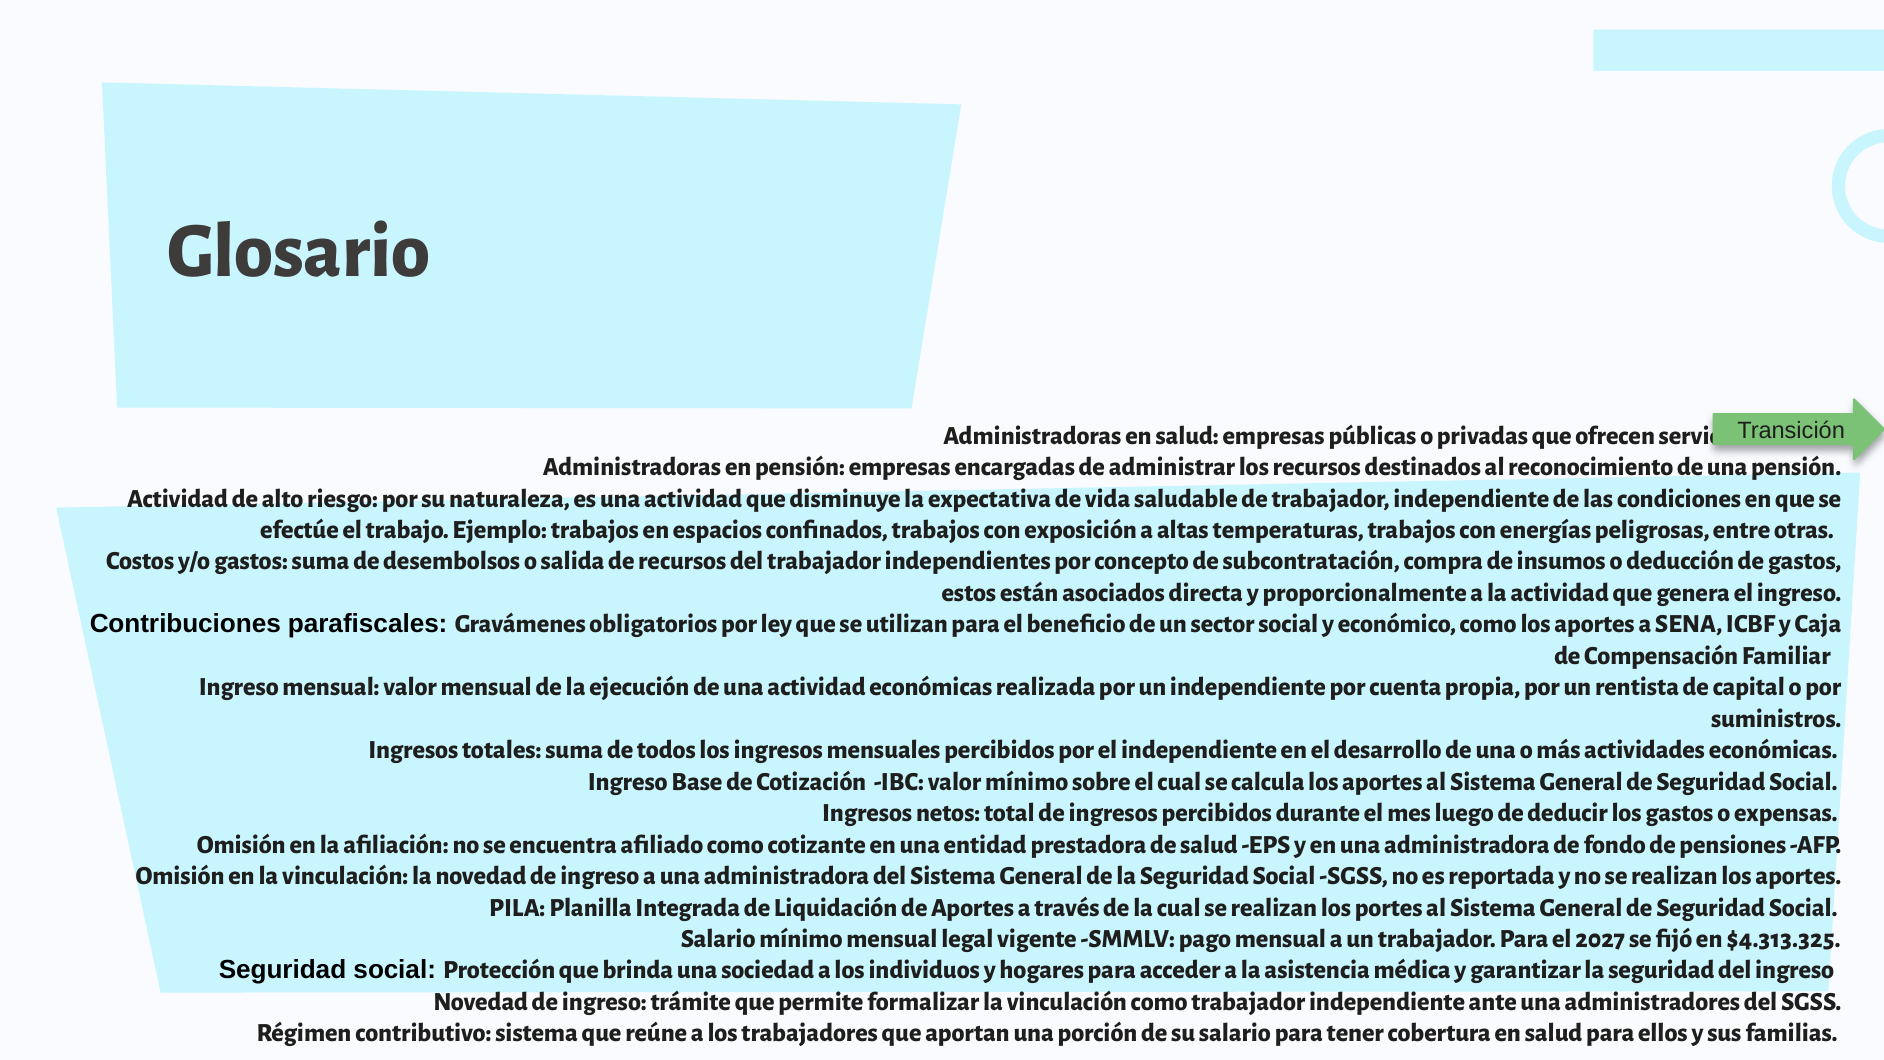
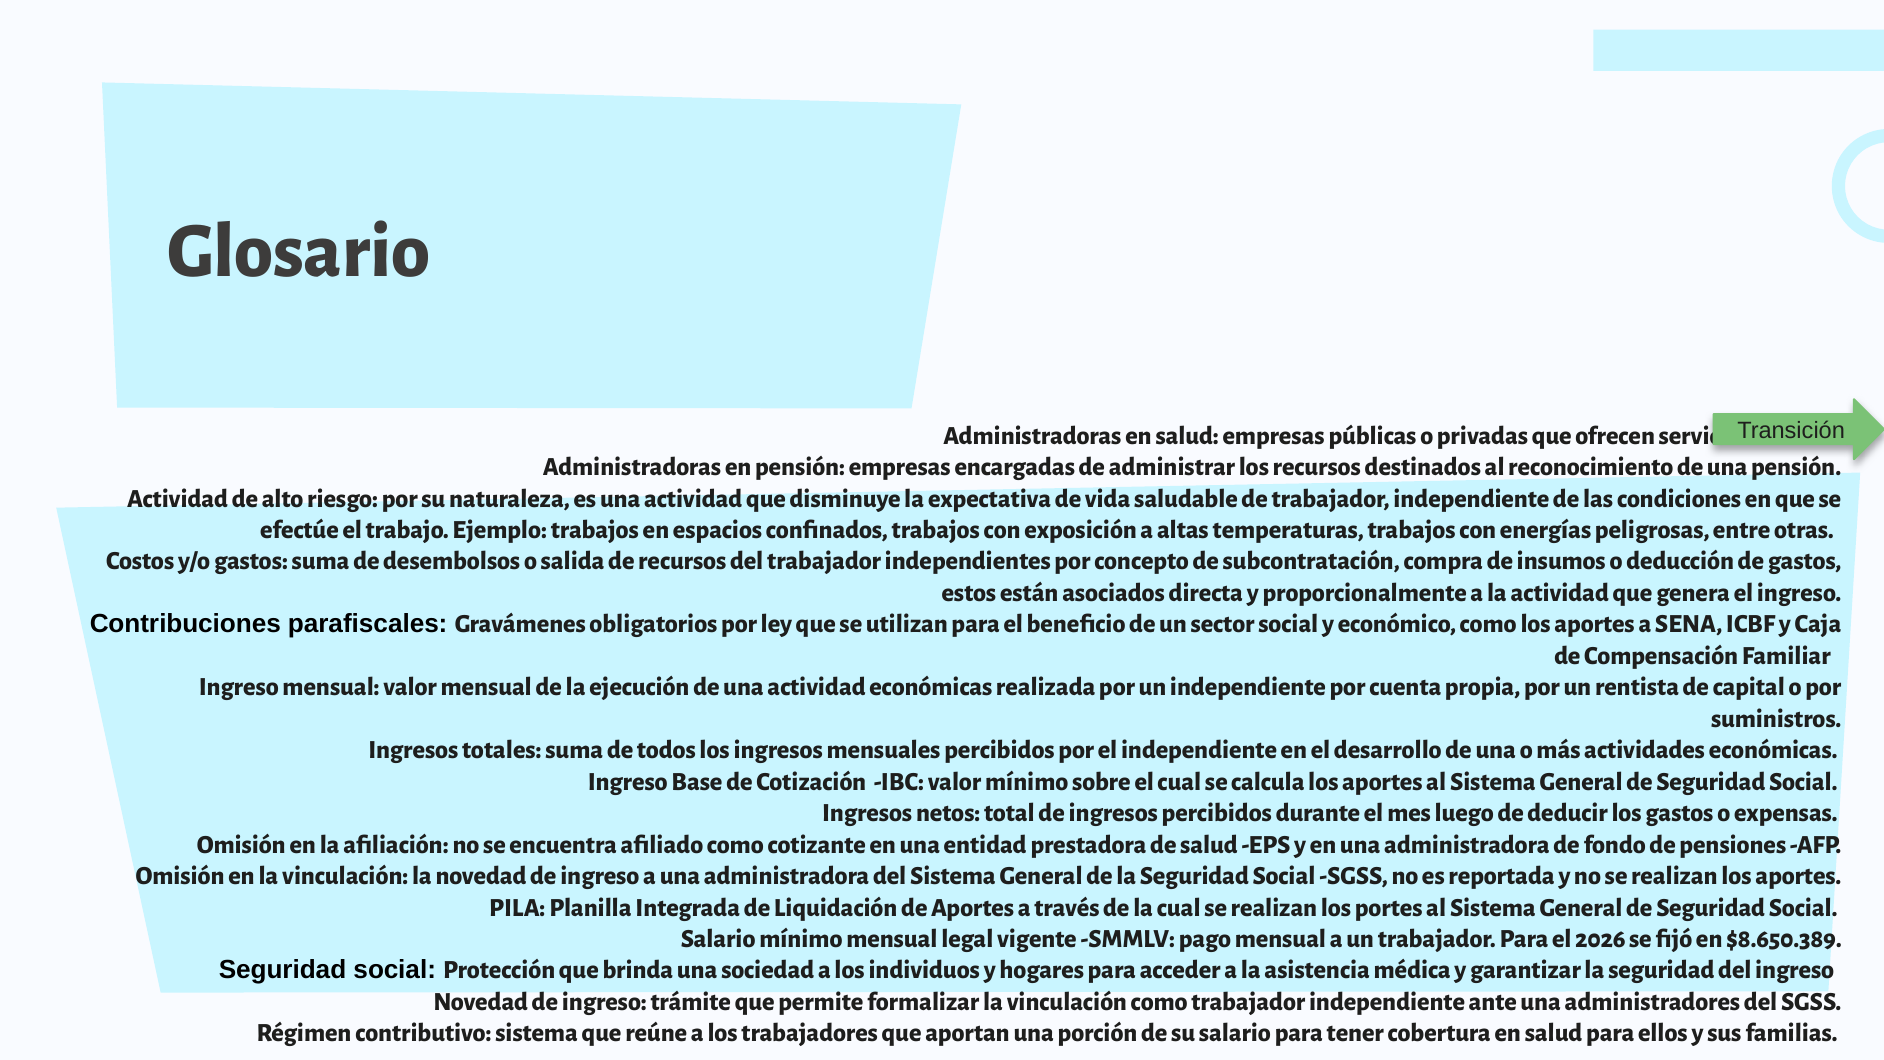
2027: 2027 -> 2026 (1600, 939)
$4.313.325: $4.313.325 -> $8.650.389 (1784, 939)
